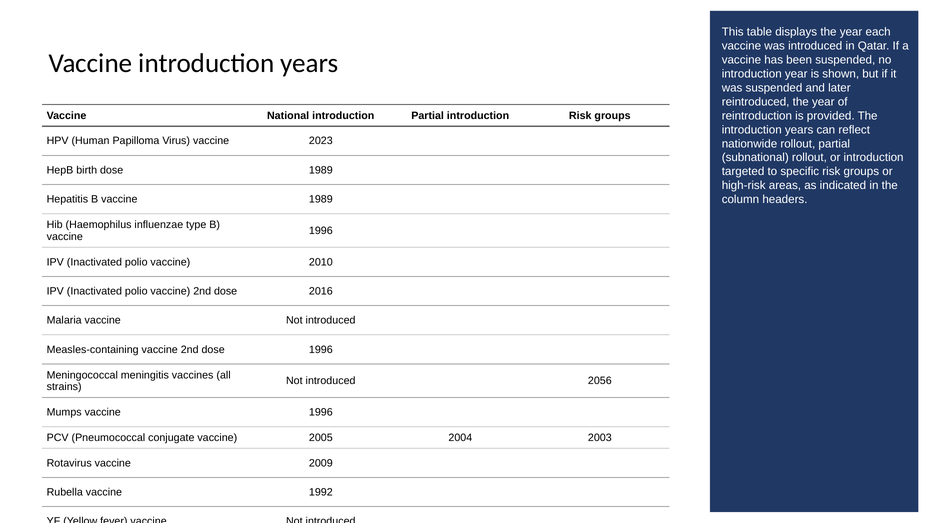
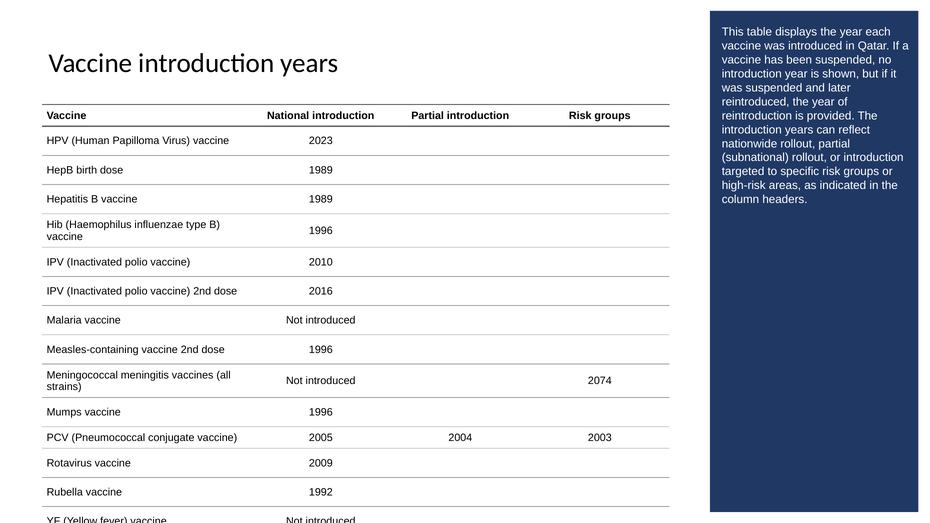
2056: 2056 -> 2074 (600, 381)
